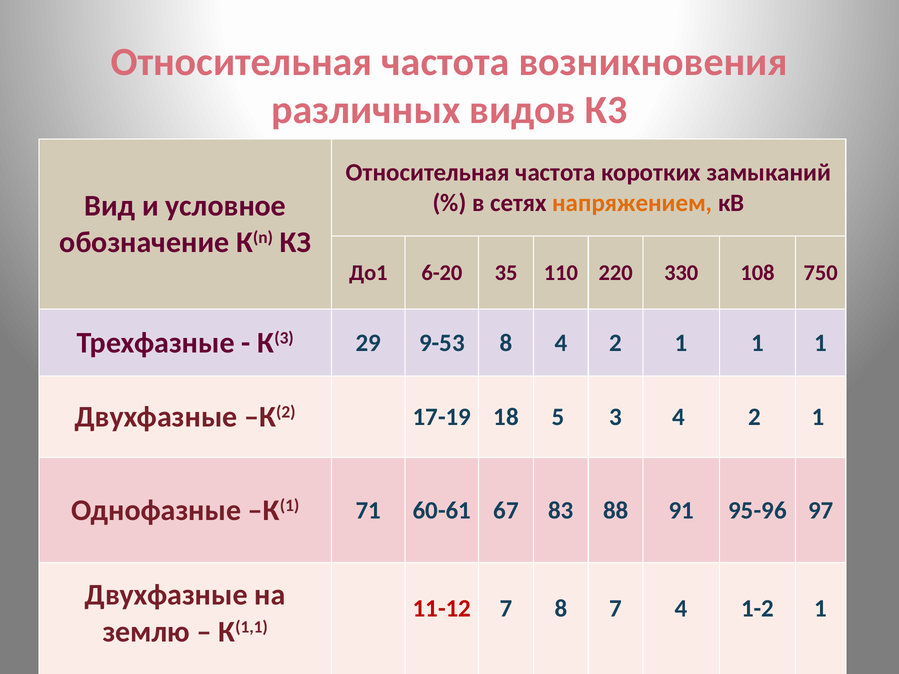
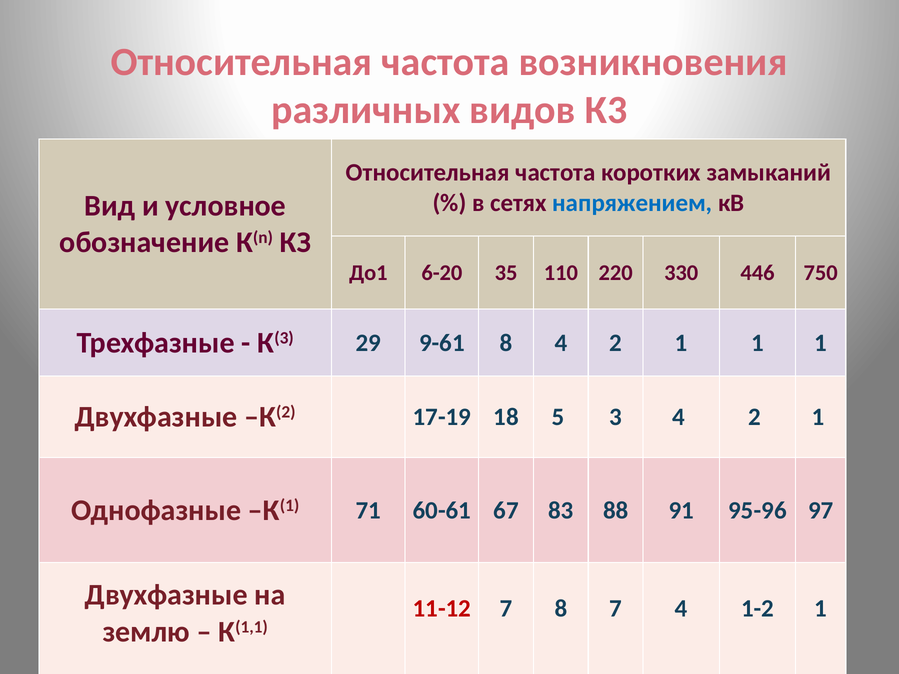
напряжением colour: orange -> blue (632, 203)
108: 108 -> 446 (757, 273)
9-53: 9-53 -> 9-61 (442, 343)
